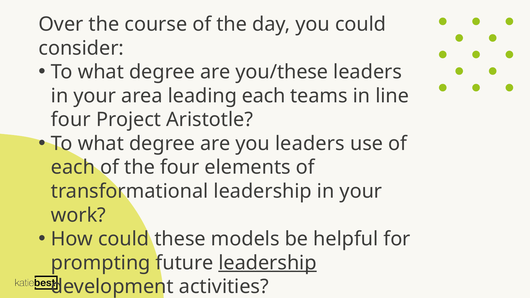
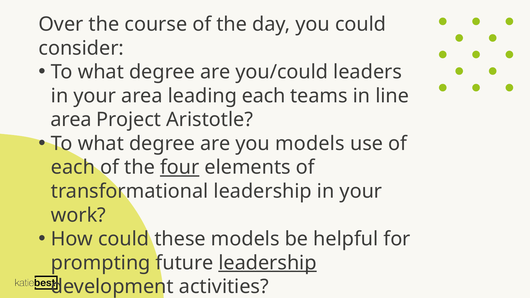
you/these: you/these -> you/could (282, 72)
four: four -> area (71, 120)
you leaders: leaders -> models (310, 144)
four underline: none -> present (180, 168)
